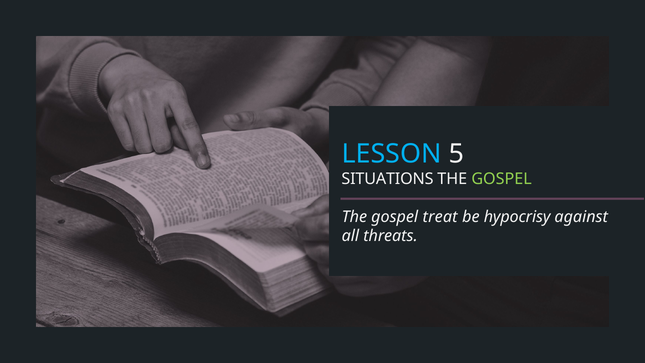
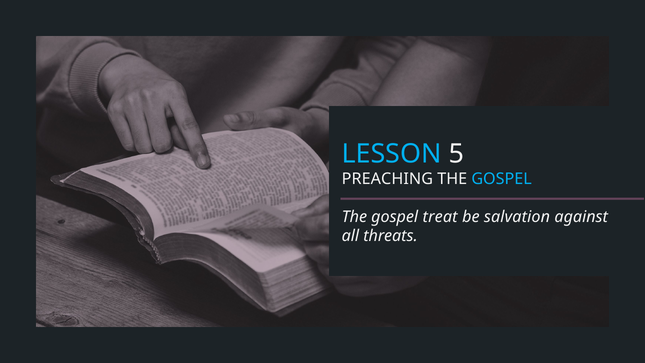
SITUATIONS: SITUATIONS -> PREACHING (387, 179)
GOSPEL colour: light green -> light blue (502, 179)
hypocrisy: hypocrisy -> salvation (517, 217)
